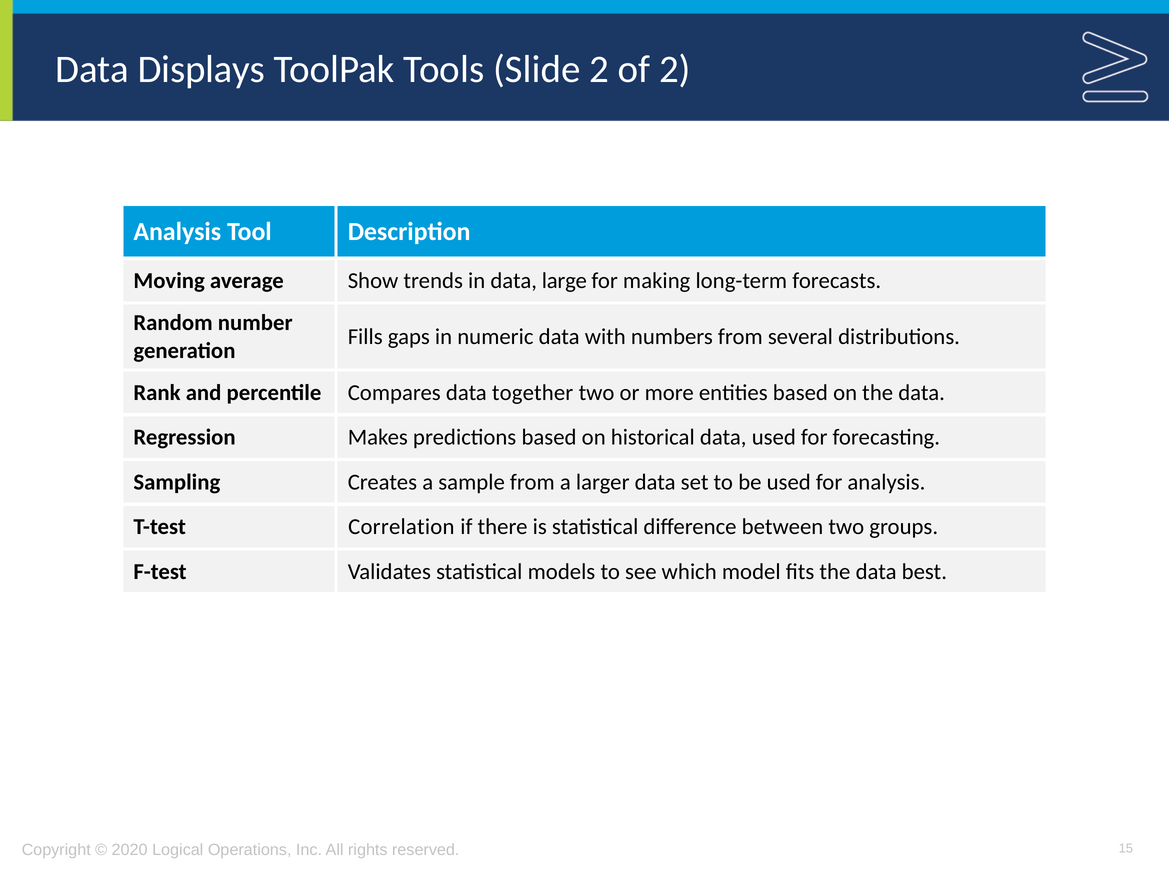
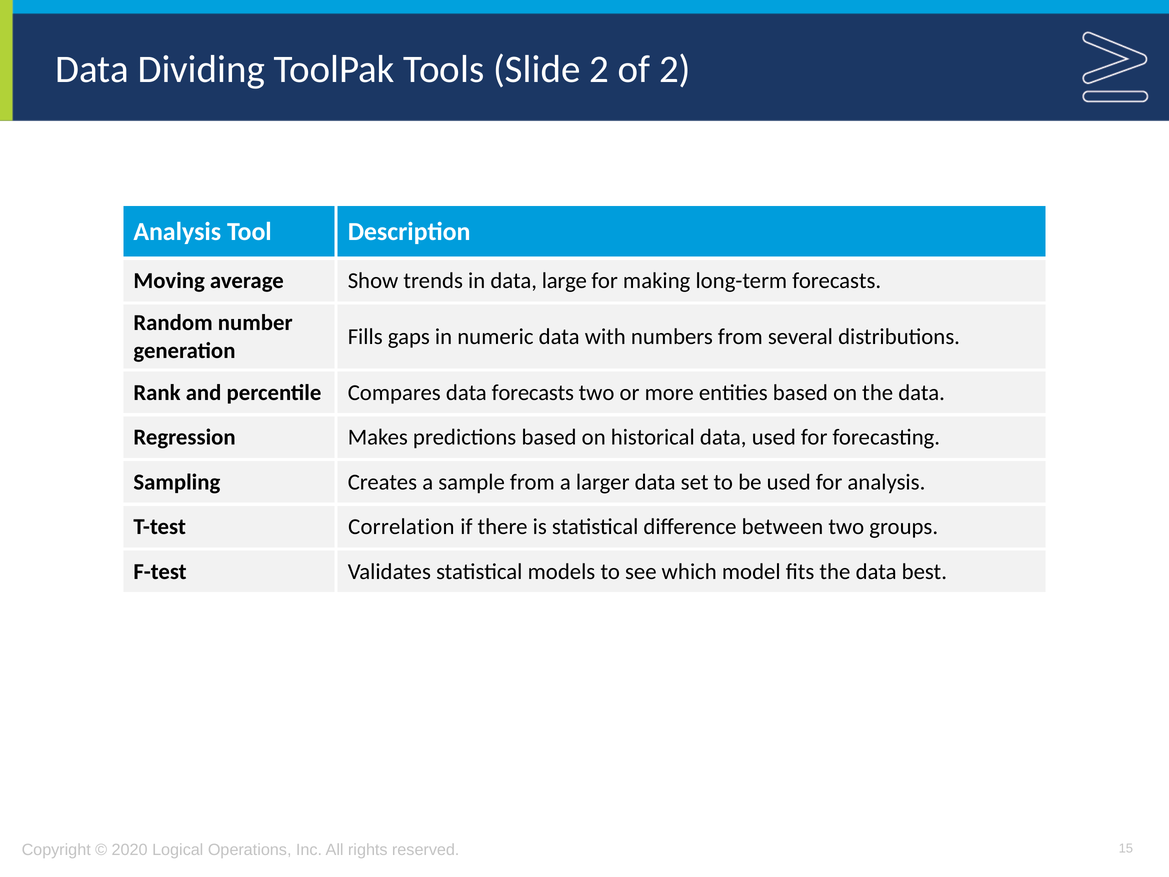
Displays: Displays -> Dividing (201, 70)
data together: together -> forecasts (533, 393)
